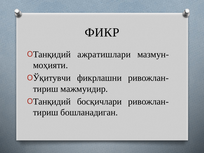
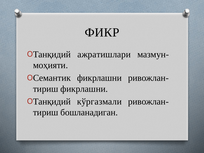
Ўқитувчи: Ўқитувчи -> Семантик (52, 78)
мажмуидир: мажмуидир -> фикрлашни (84, 89)
босқичлари: босқичлари -> кўргазмали (99, 102)
